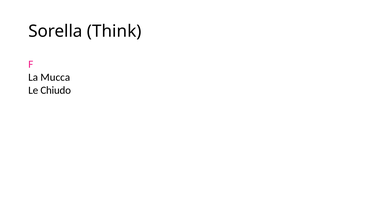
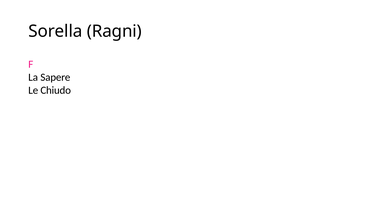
Think: Think -> Ragni (114, 31)
Mucca: Mucca -> Sapere (55, 77)
